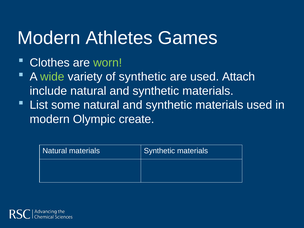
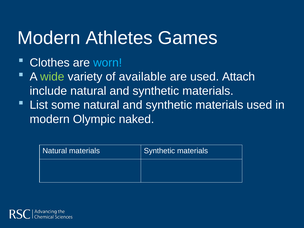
worn colour: light green -> light blue (108, 63)
of synthetic: synthetic -> available (143, 77)
create: create -> naked (136, 119)
